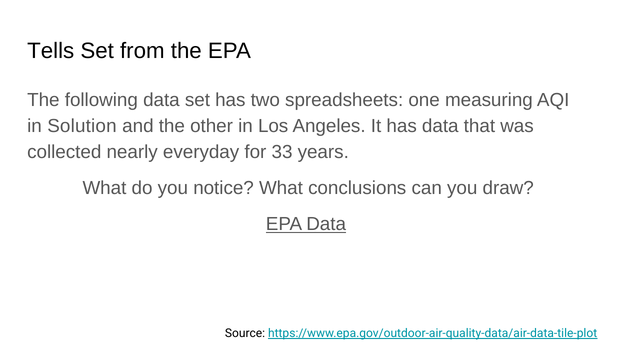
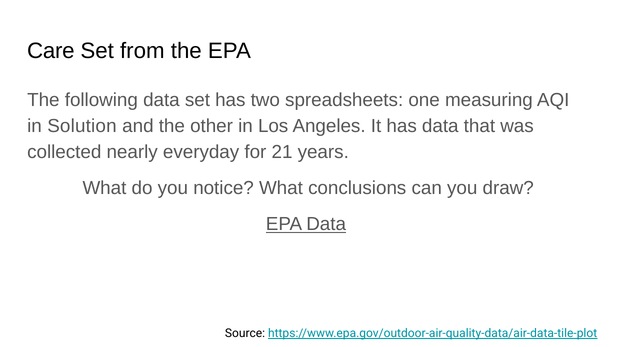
Tells: Tells -> Care (51, 51)
33: 33 -> 21 (282, 152)
